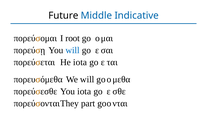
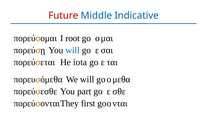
Future colour: black -> red (63, 15)
You iota: iota -> part (84, 91)
part: part -> first (88, 103)
